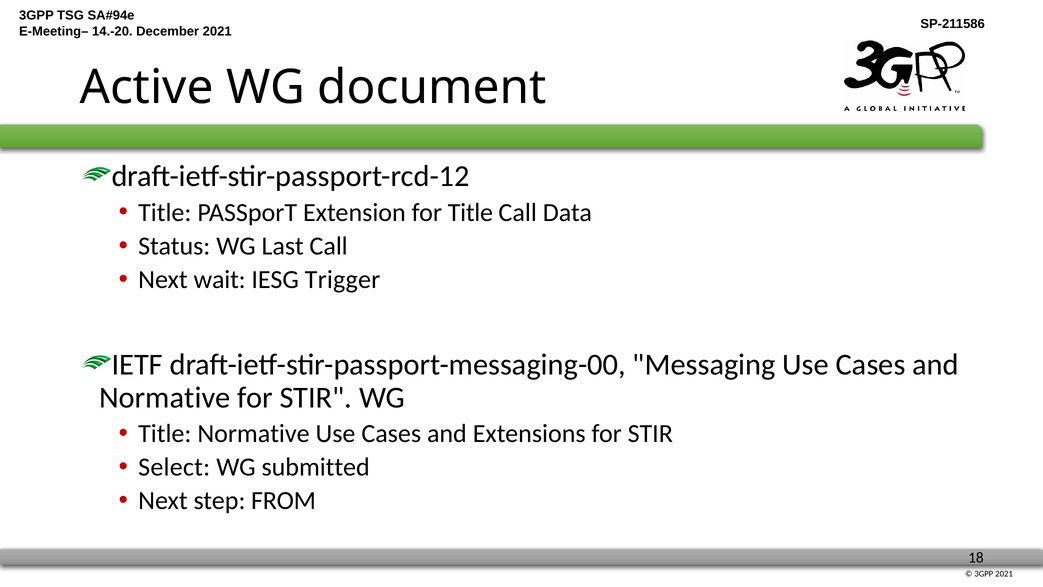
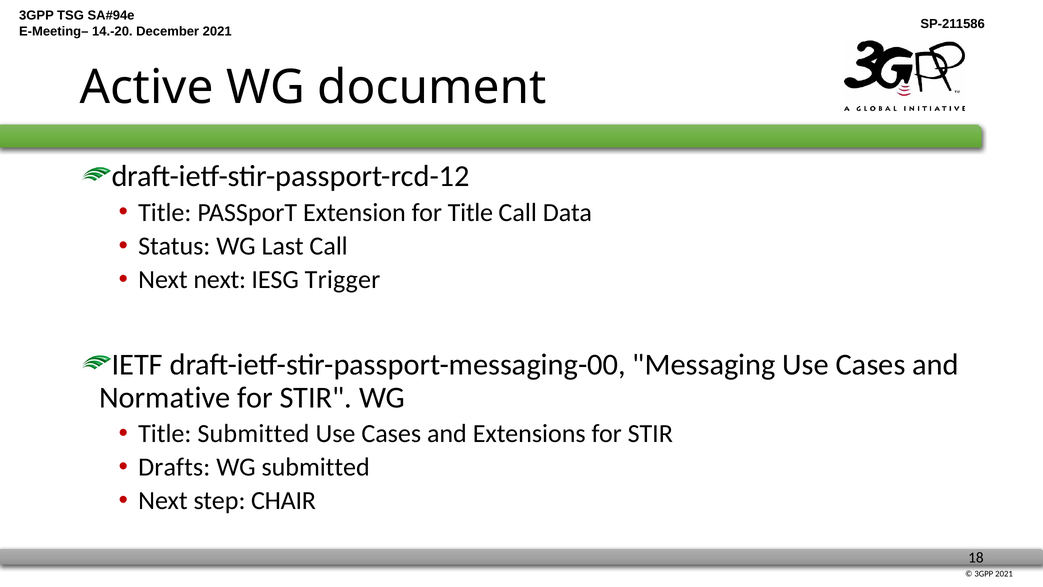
Next wait: wait -> next (220, 279)
Title Normative: Normative -> Submitted (253, 433)
Select: Select -> Drafts (174, 467)
FROM: FROM -> CHAIR (284, 500)
